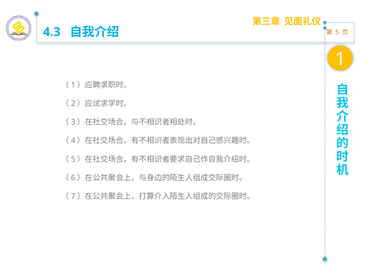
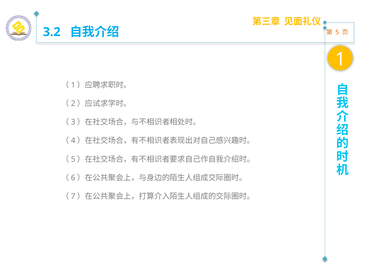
4.3: 4.3 -> 3.2 (52, 32)
